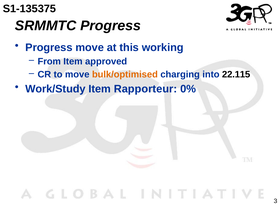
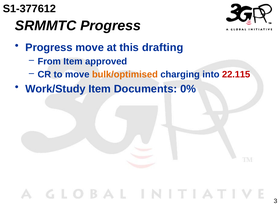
S1-135375: S1-135375 -> S1-377612 (29, 9)
working: working -> drafting (163, 47)
22.115 colour: black -> red (236, 74)
Rapporteur: Rapporteur -> Documents (146, 89)
